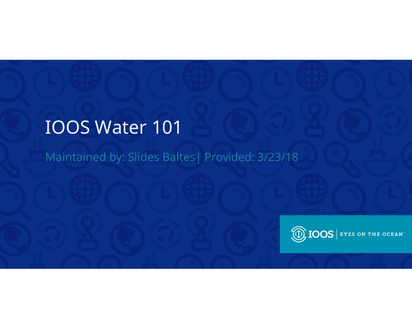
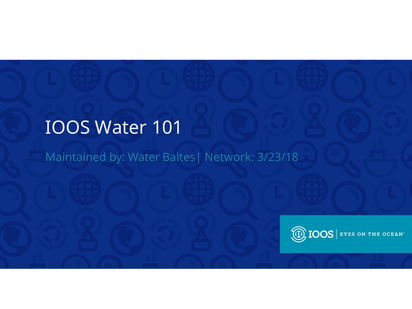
by Slides: Slides -> Water (144, 157)
Provided: Provided -> Network (229, 157)
